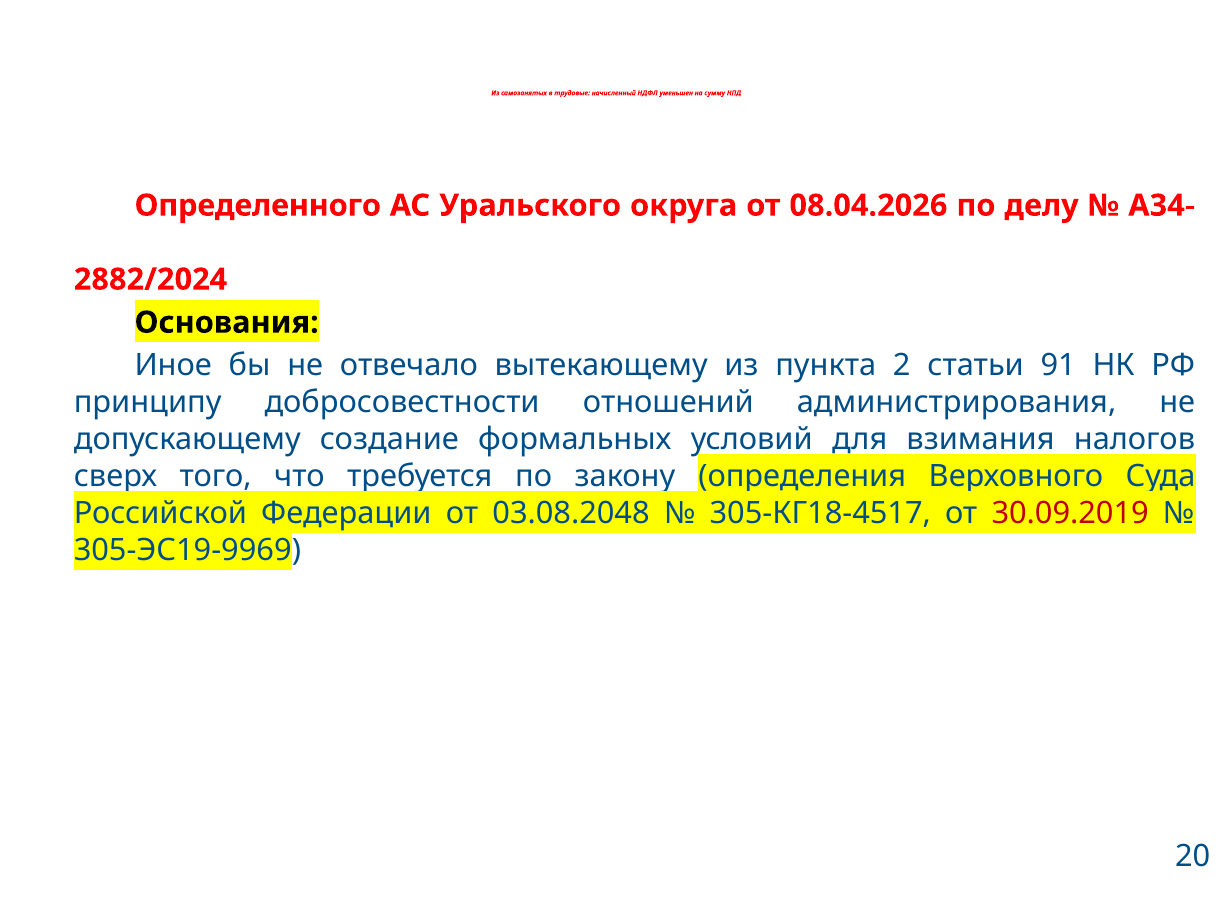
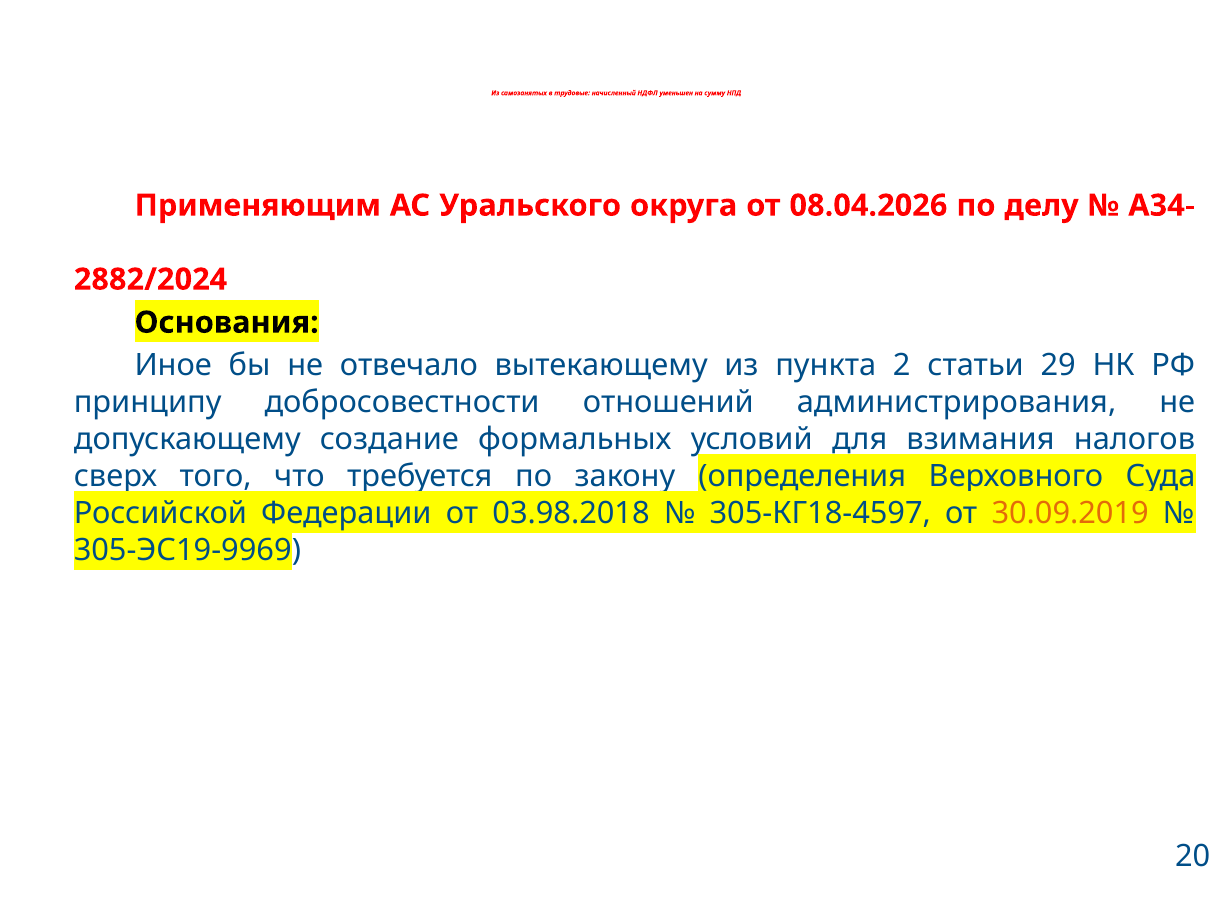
Определенного: Определенного -> Применяющим (258, 206)
91: 91 -> 29 (1058, 366)
03.08.2048: 03.08.2048 -> 03.98.2018 (571, 514)
305-КГ18-4517: 305-КГ18-4517 -> 305-КГ18-4597 (820, 514)
30.09.2019 colour: red -> orange (1070, 514)
